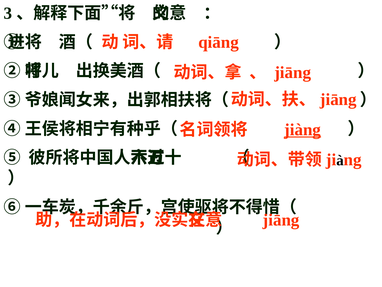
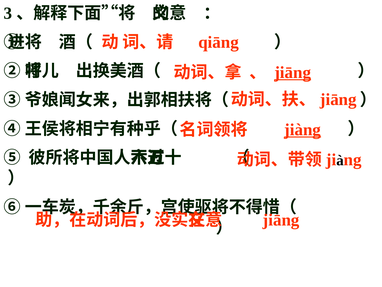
jiāng underline: none -> present (293, 72)
